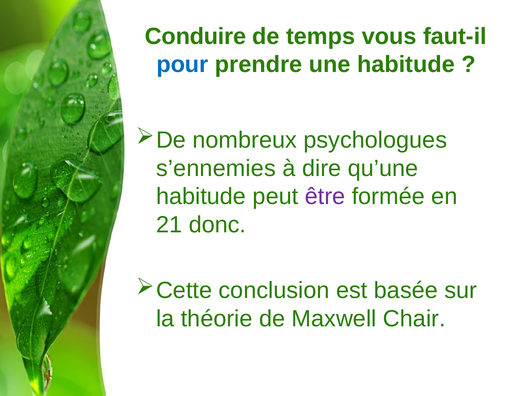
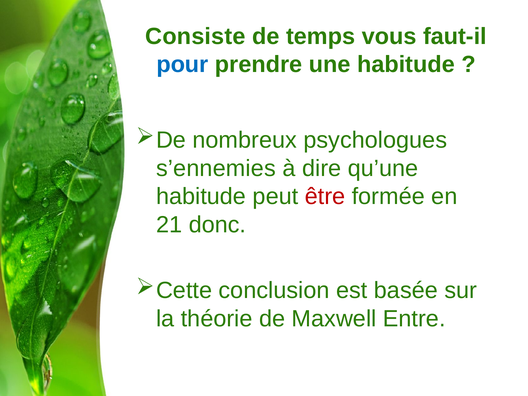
Conduire: Conduire -> Consiste (195, 36)
être colour: purple -> red (325, 196)
Chair: Chair -> Entre (414, 319)
